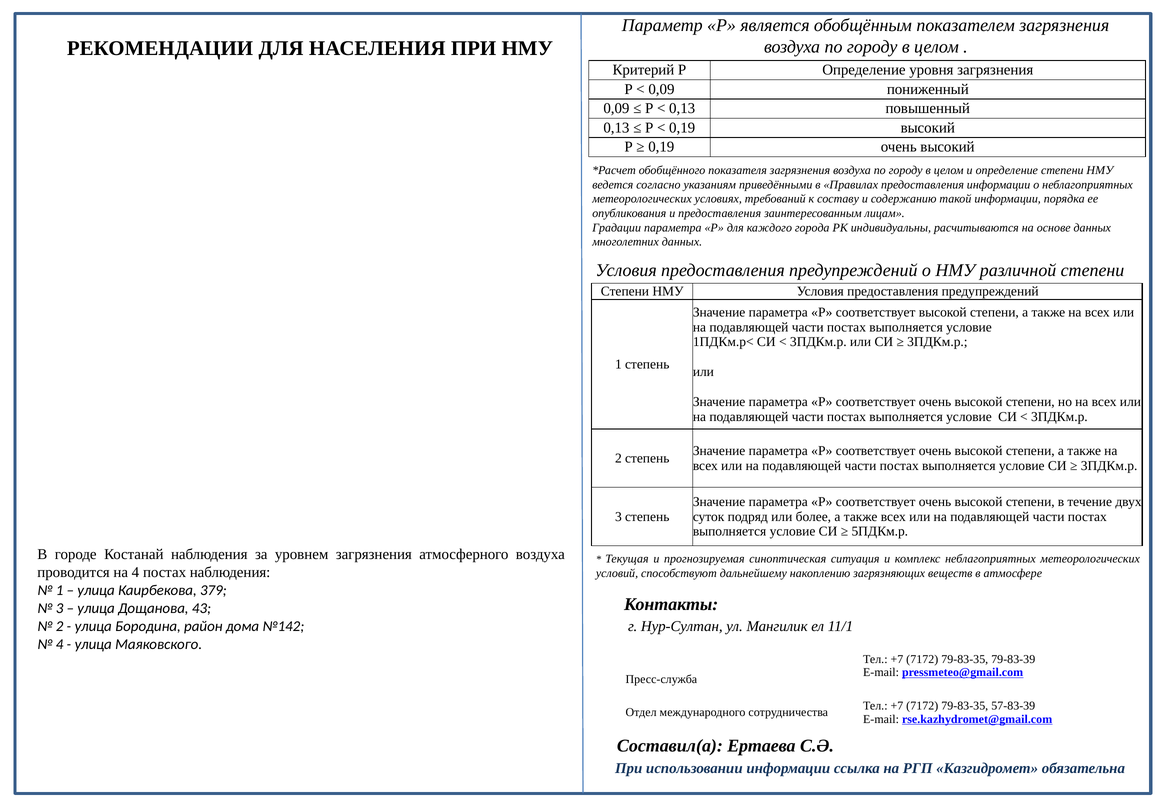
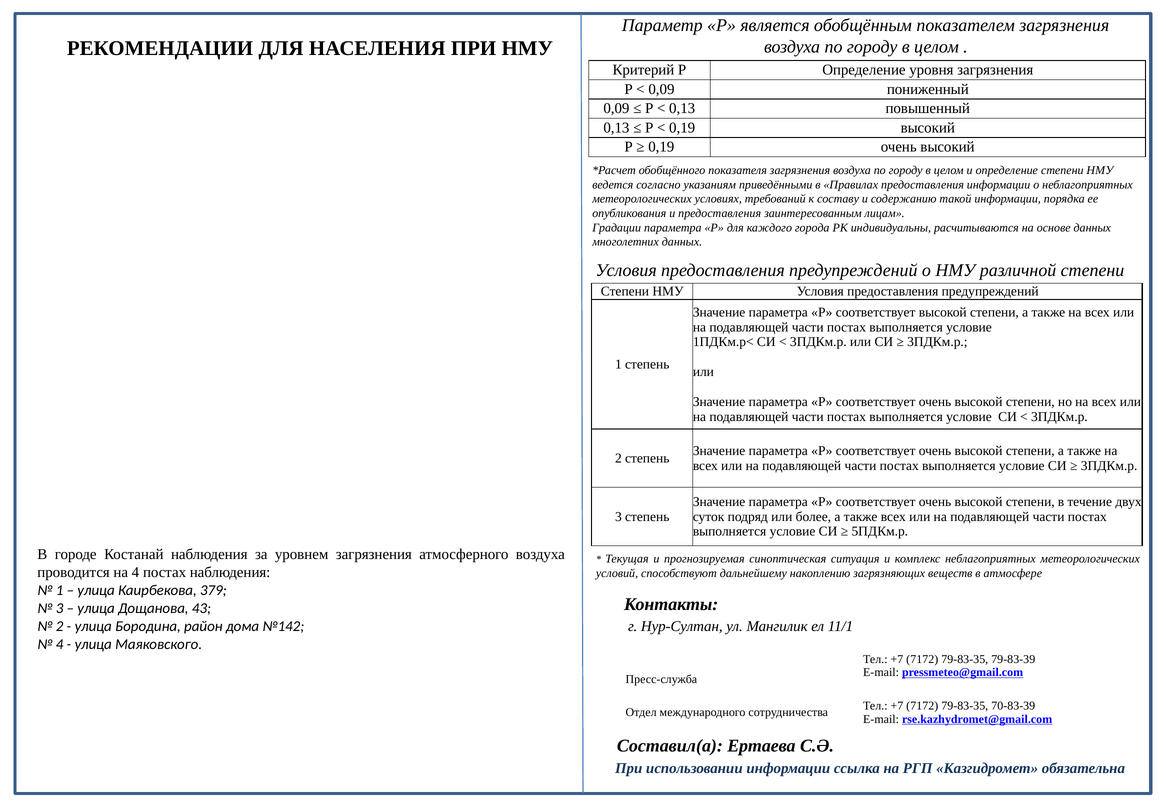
57-83-39: 57-83-39 -> 70-83-39 (1013, 706)
